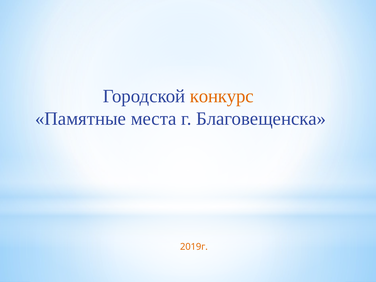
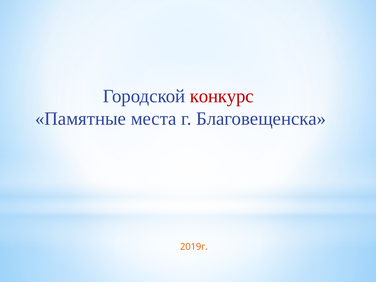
конкурс colour: orange -> red (222, 96)
